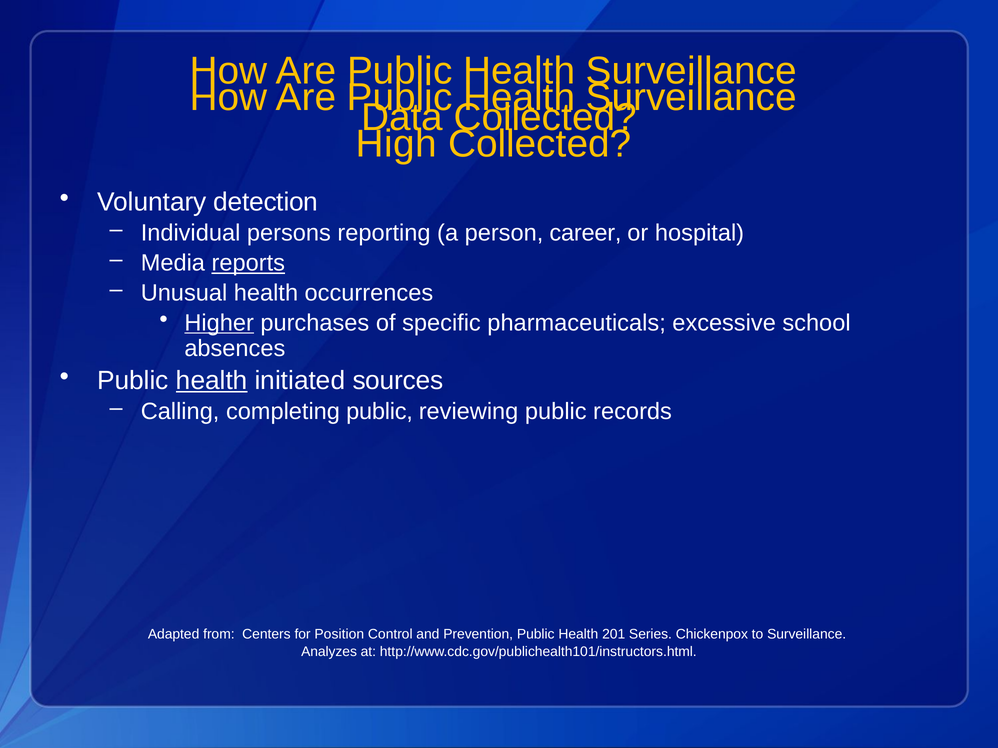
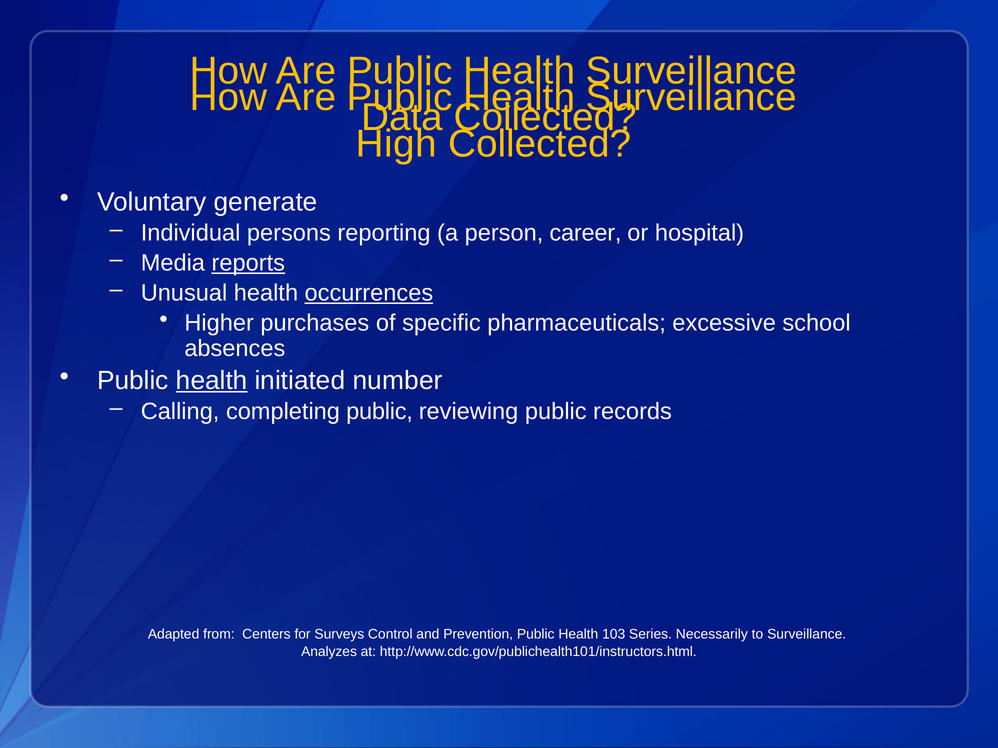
detection: detection -> generate (266, 202)
occurrences underline: none -> present (369, 293)
Higher underline: present -> none (219, 323)
sources: sources -> number (398, 381)
Position: Position -> Surveys (339, 634)
201: 201 -> 103 (614, 634)
Chickenpox: Chickenpox -> Necessarily (712, 634)
